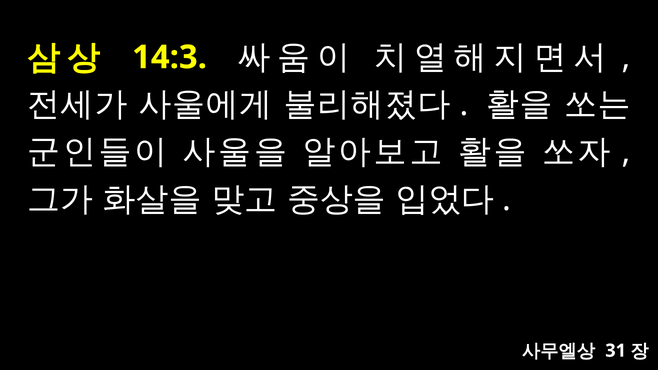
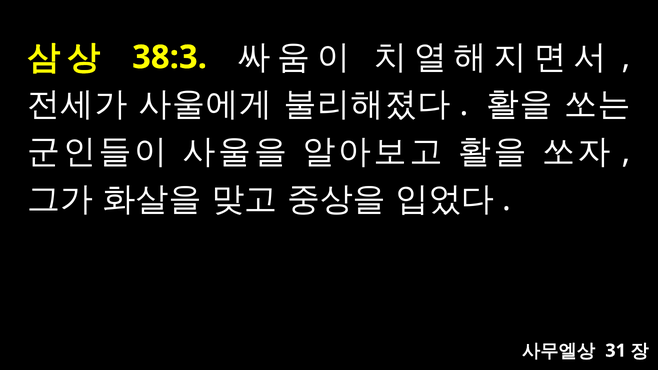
14:3: 14:3 -> 38:3 (169, 57)
